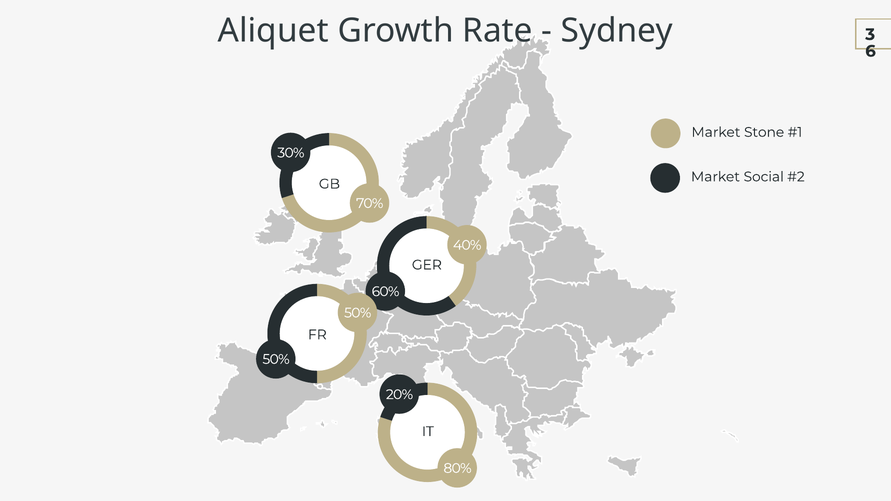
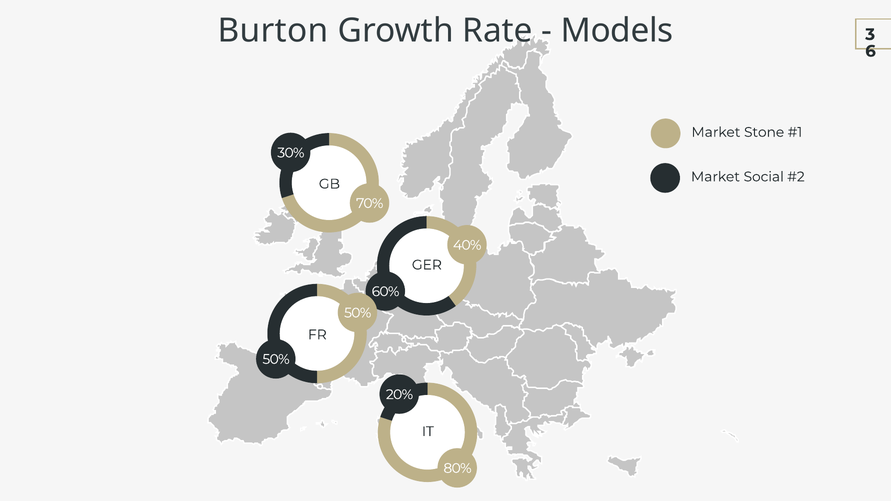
Aliquet: Aliquet -> Burton (273, 31)
Sydney: Sydney -> Models (617, 31)
